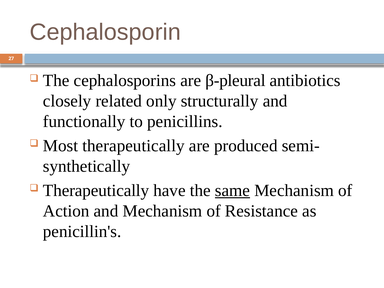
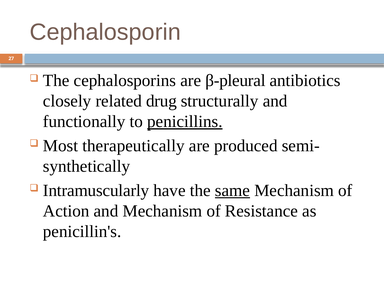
only: only -> drug (161, 101)
penicillins underline: none -> present (185, 122)
Therapeutically: Therapeutically -> Intramuscularly (96, 190)
